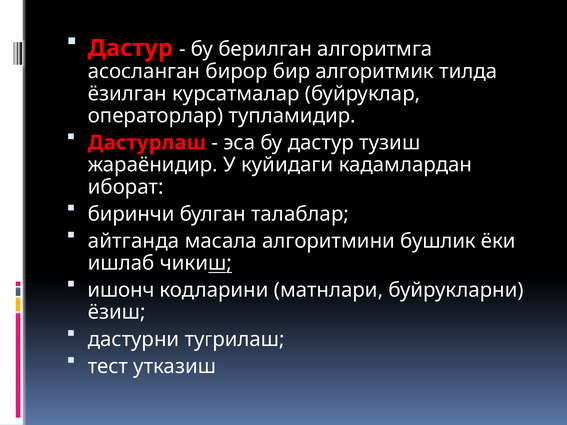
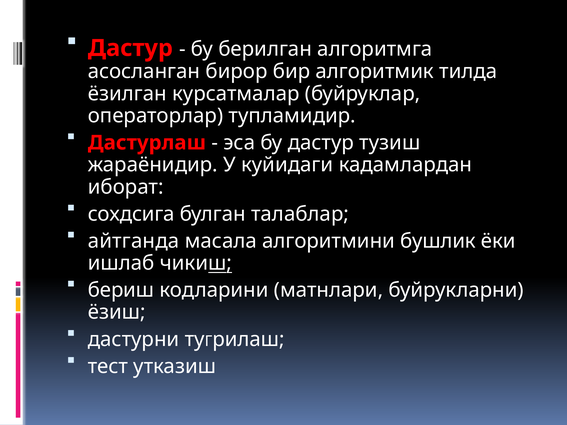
биринчи: биринчи -> сохдсига (131, 214)
ишонч: ишонч -> бериш (121, 290)
